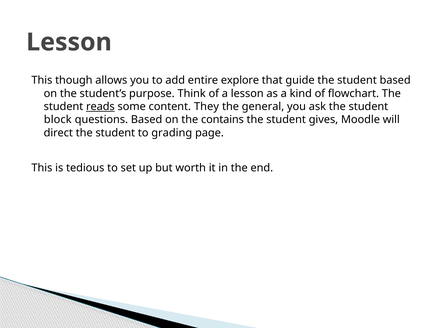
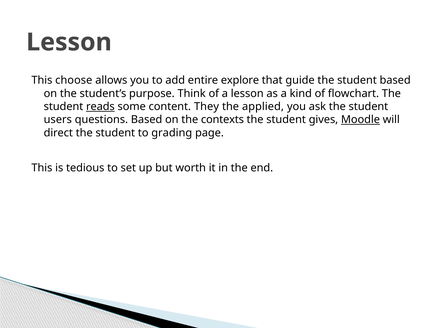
though: though -> choose (74, 80)
general: general -> applied (263, 107)
block: block -> users (58, 120)
contains: contains -> contexts (222, 120)
Moodle underline: none -> present (360, 120)
